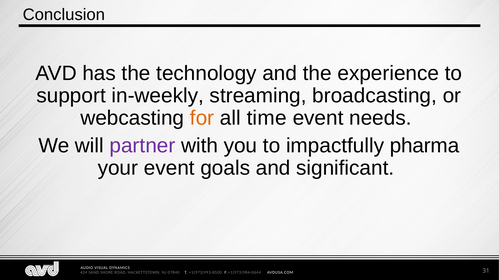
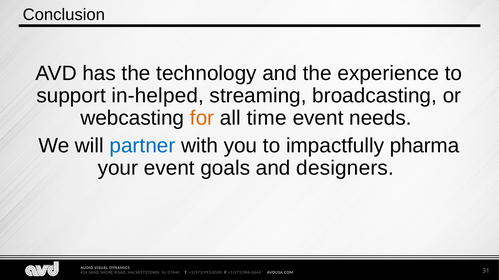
in-weekly: in-weekly -> in-helped (158, 96)
partner colour: purple -> blue (142, 146)
significant: significant -> designers (345, 168)
